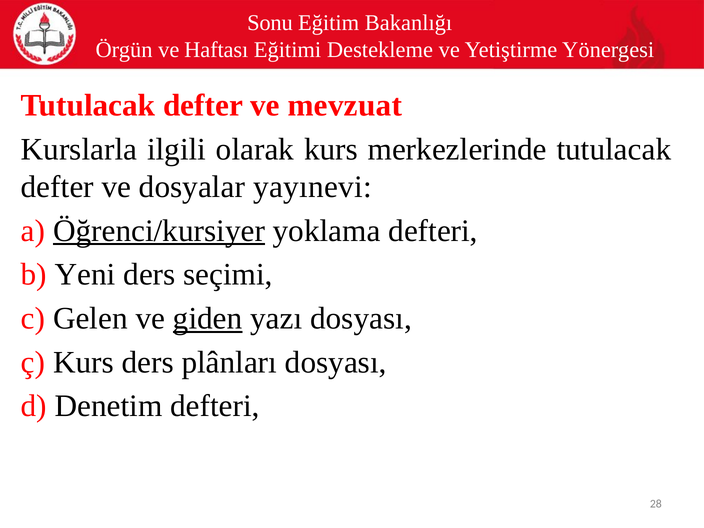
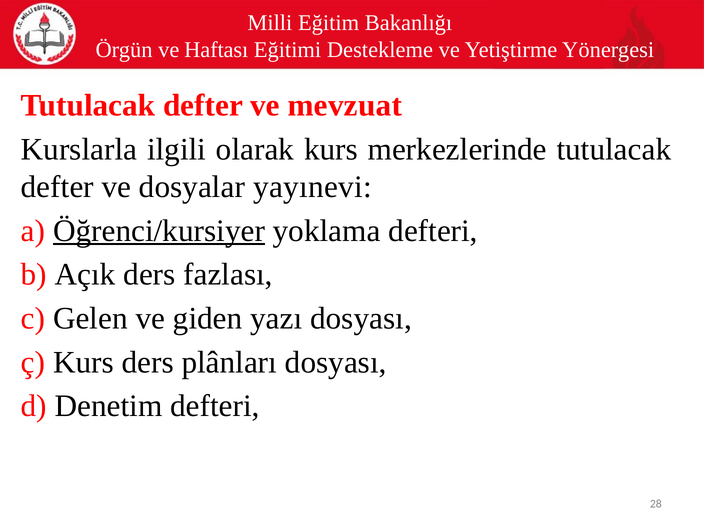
Sonu: Sonu -> Milli (270, 23)
Yeni: Yeni -> Açık (85, 275)
seçimi: seçimi -> fazlası (228, 275)
giden underline: present -> none (208, 318)
